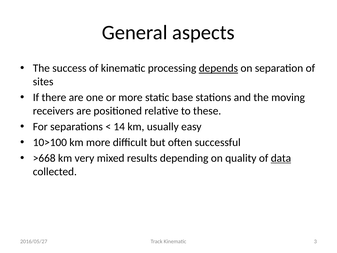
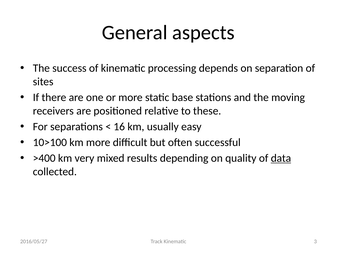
depends underline: present -> none (218, 68)
14: 14 -> 16 (119, 127)
>668: >668 -> >400 (44, 158)
